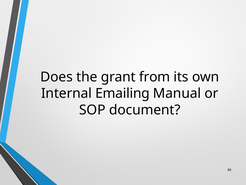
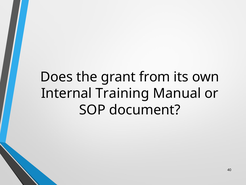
Emailing: Emailing -> Training (122, 93)
